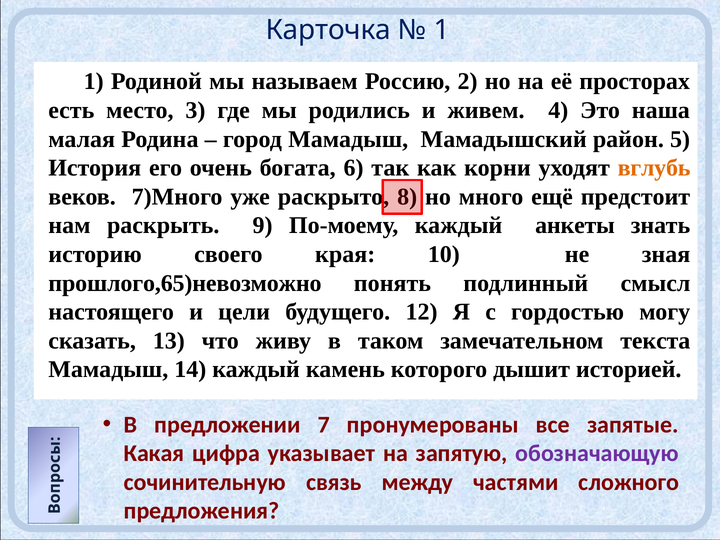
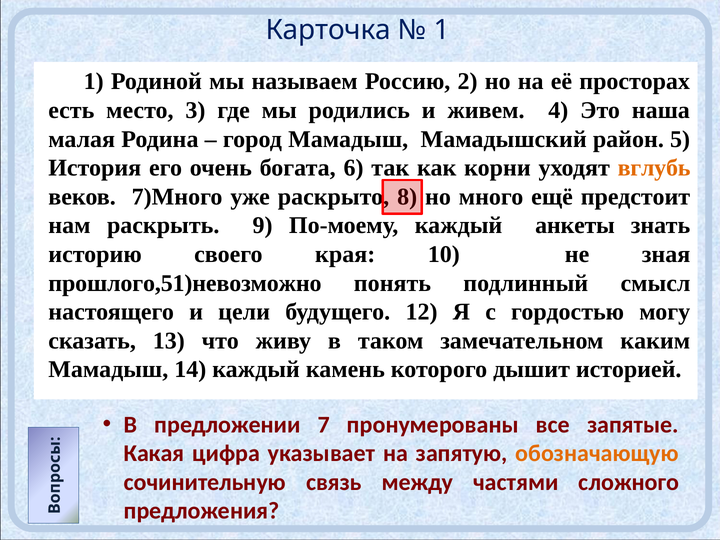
прошлого,65)невозможно: прошлого,65)невозможно -> прошлого,51)невозможно (185, 283)
текста: текста -> каким (655, 341)
обозначающую colour: purple -> orange (597, 453)
